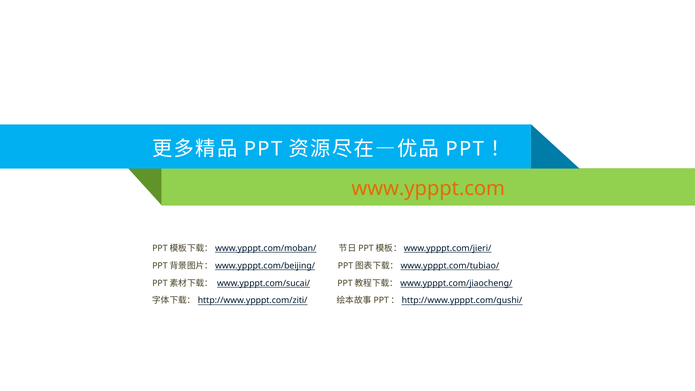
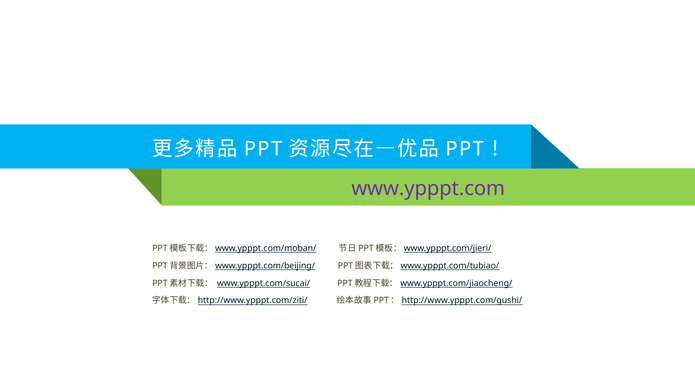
www.ypppt.com colour: orange -> purple (428, 188)
